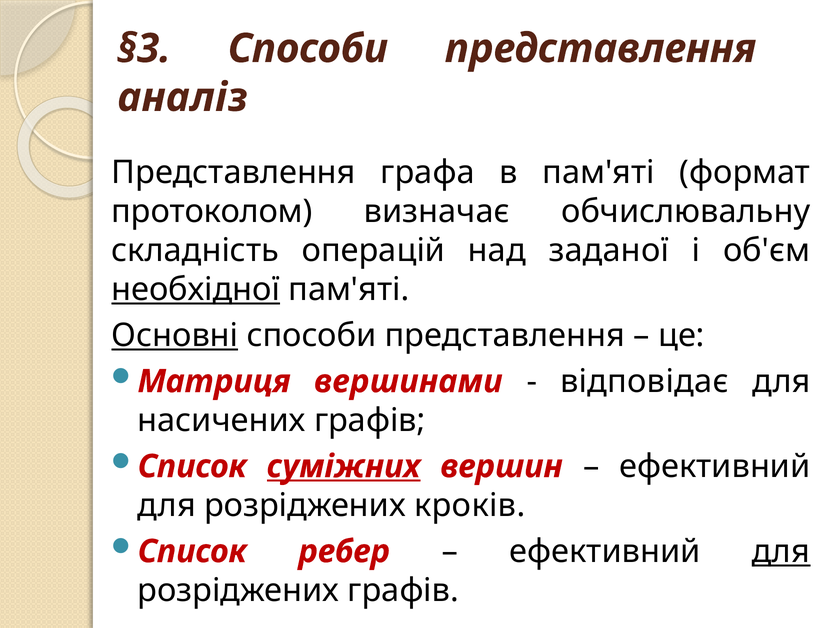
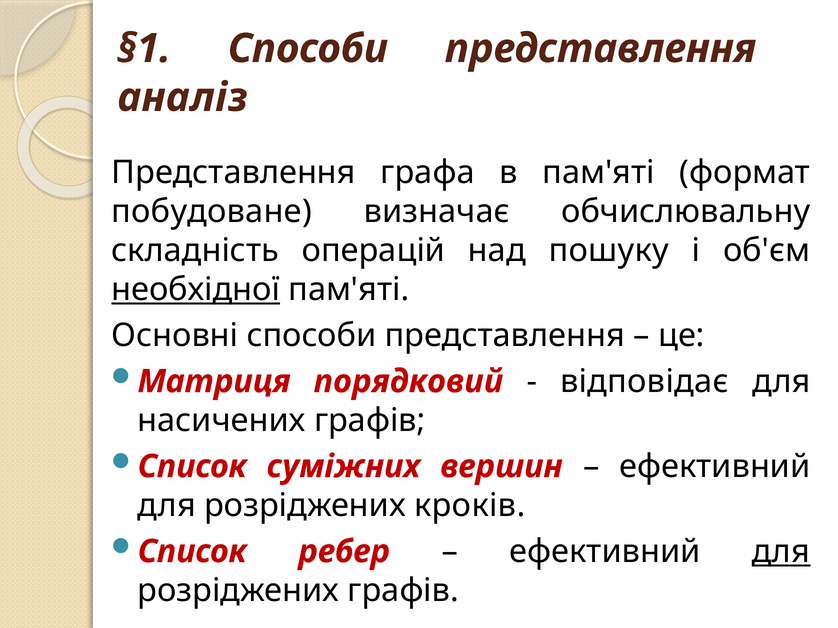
§3: §3 -> §1 (144, 49)
протоколом: протоколом -> побудоване (212, 212)
заданої: заданої -> пошуку (609, 251)
Основні underline: present -> none (175, 336)
вершинами: вершинами -> порядковий (408, 382)
суміжних underline: present -> none (344, 467)
